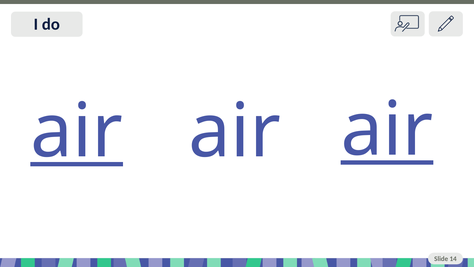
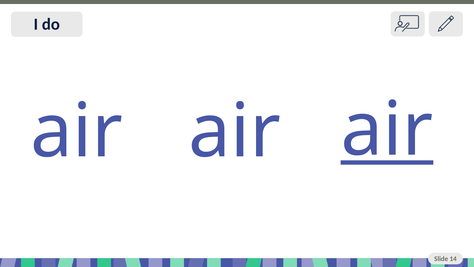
air underline: present -> none (77, 132)
